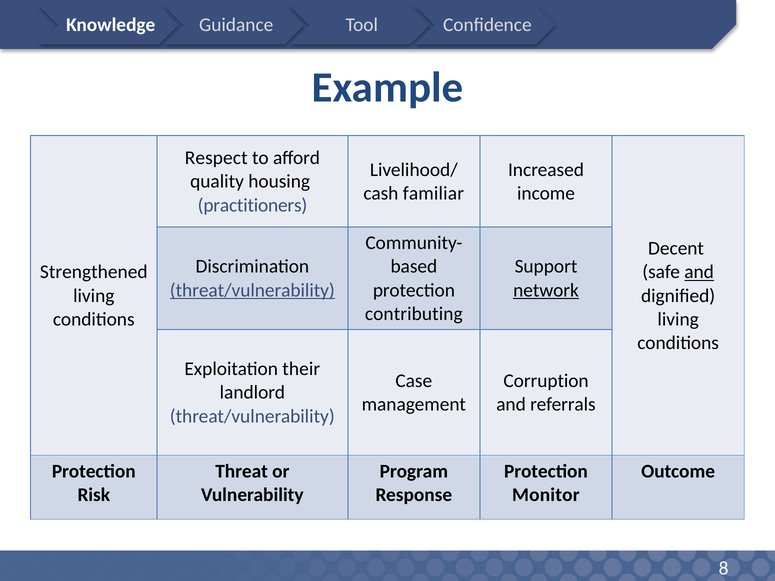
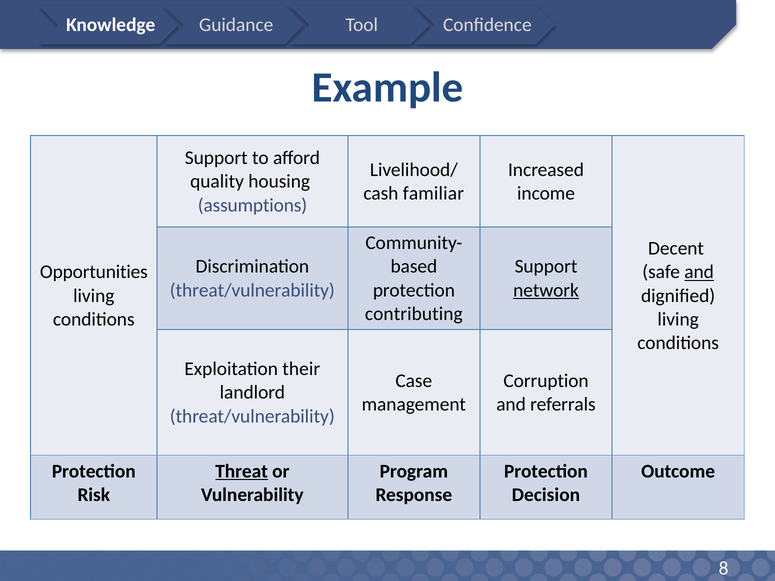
Respect: Respect -> Support (216, 158)
practitioners: practitioners -> assumptions (252, 205)
Strengthened: Strengthened -> Opportunities (94, 272)
threat/vulnerability underline: present -> none (252, 290)
Threat underline: none -> present (242, 471)
Monitor: Monitor -> Decision (546, 495)
